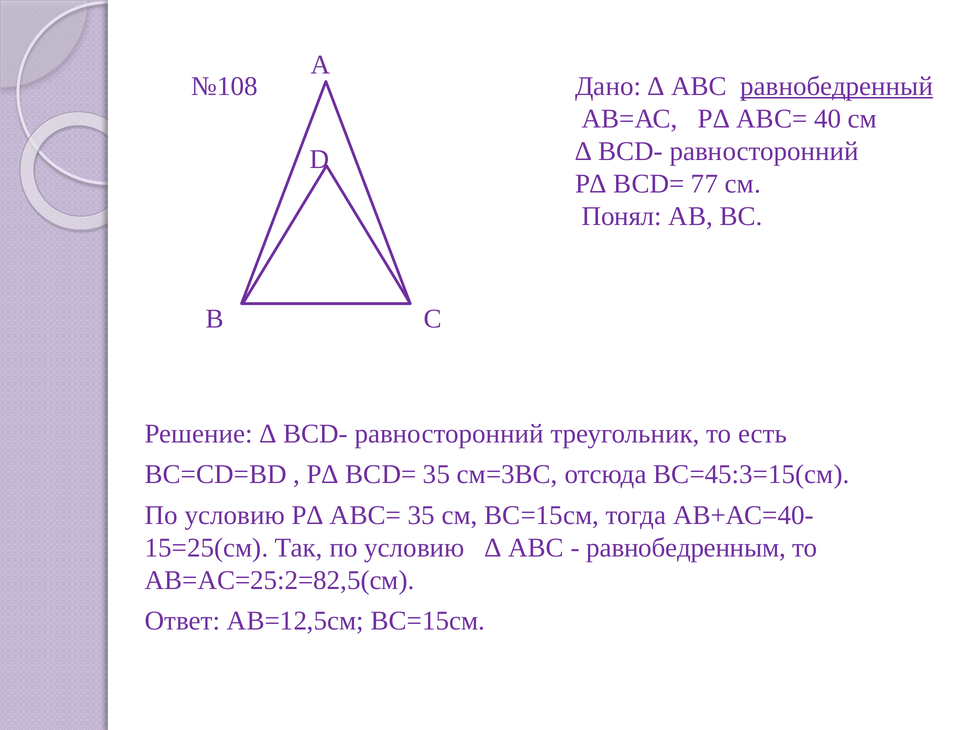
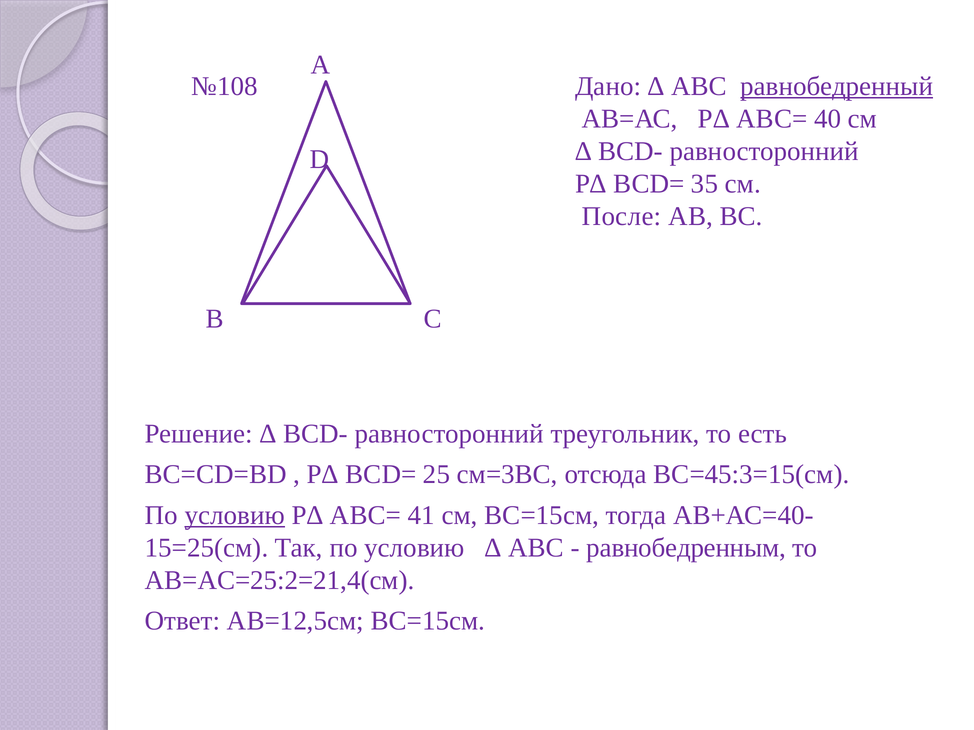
77: 77 -> 35 (705, 184)
Понял: Понял -> После (622, 216)
ВСD= 35: 35 -> 25 (437, 475)
условию underline: none -> present (235, 516)
АВС= 35: 35 -> 41 (421, 516)
АВ=АС=25:2=82,5(см: АВ=АС=25:2=82,5(см -> АВ=АС=25:2=21,4(см (280, 581)
